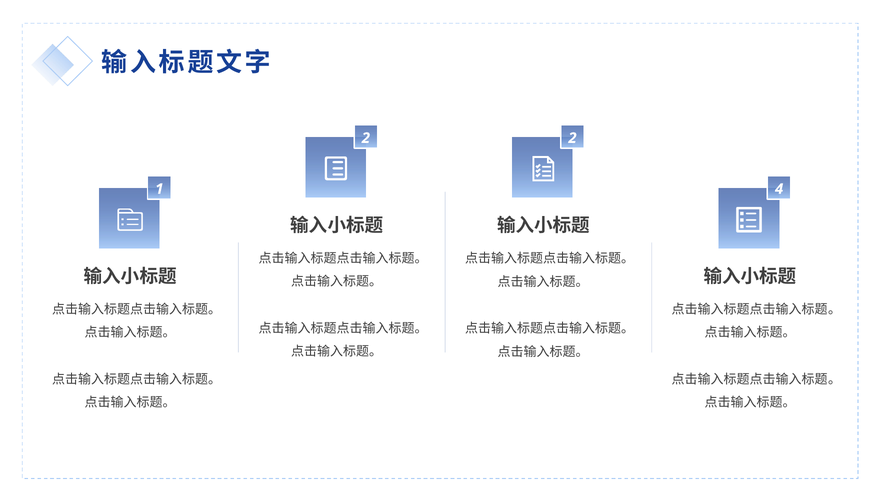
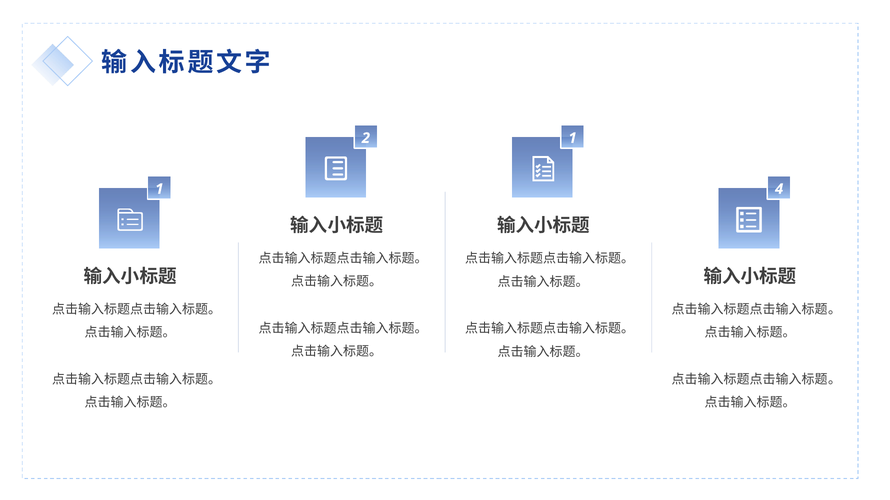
2 2: 2 -> 1 (573, 138)
